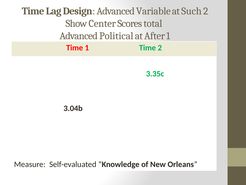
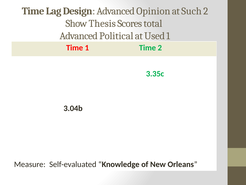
Variable: Variable -> Opinion (153, 11)
Center: Center -> Thesis (102, 23)
After: After -> Used (155, 36)
